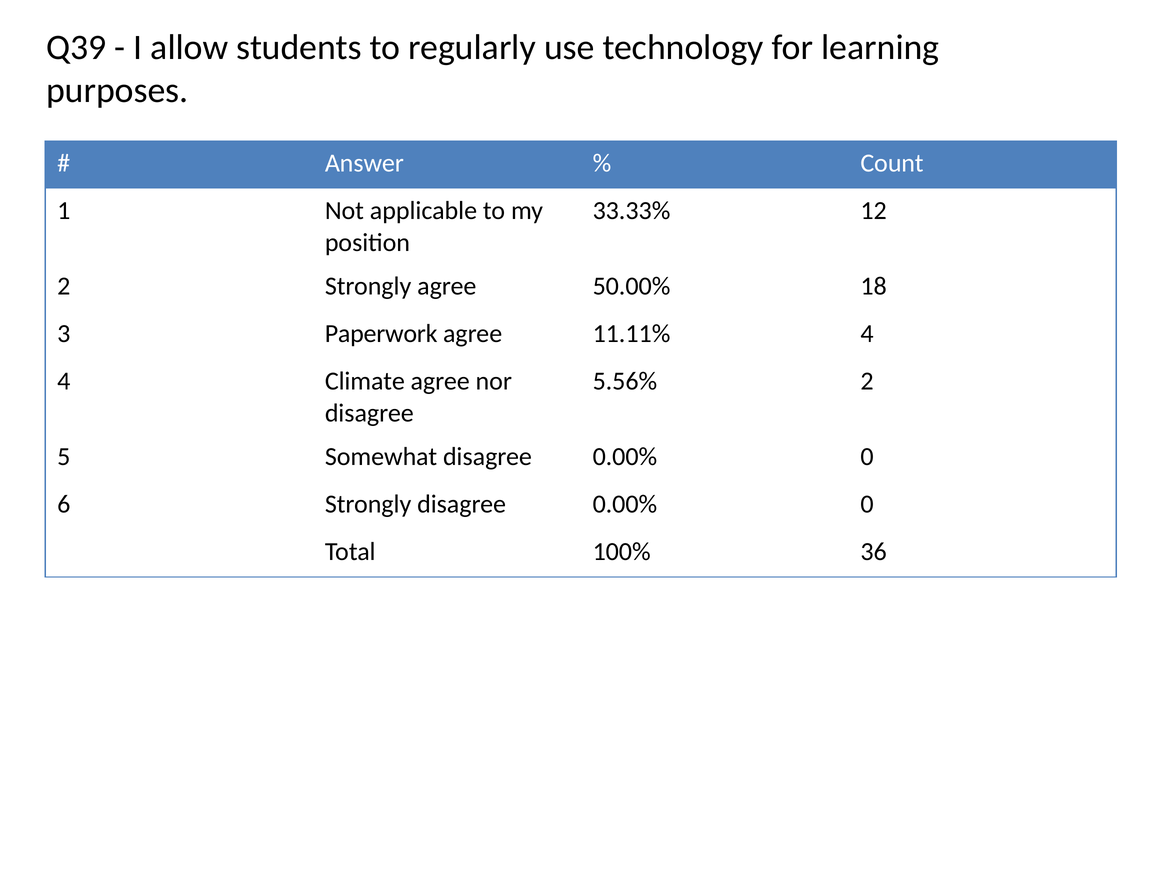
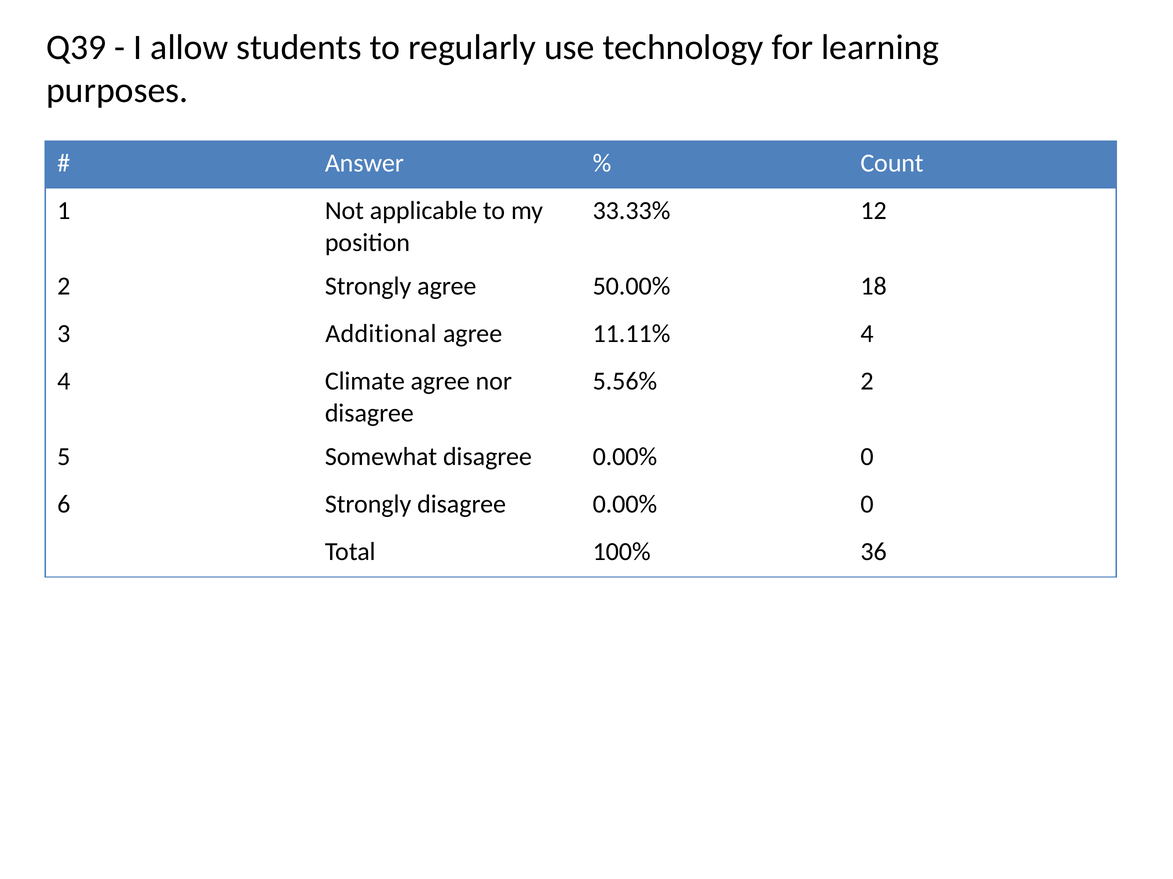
Paperwork: Paperwork -> Additional (381, 334)
